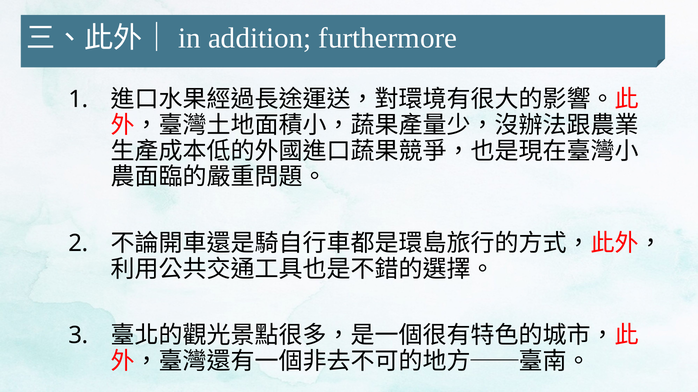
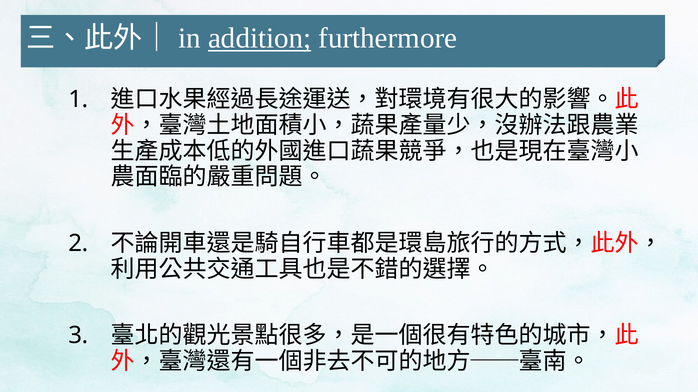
addition underline: none -> present (260, 38)
